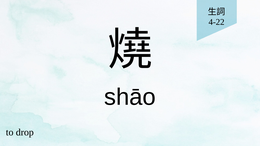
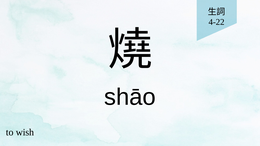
drop: drop -> wish (25, 133)
